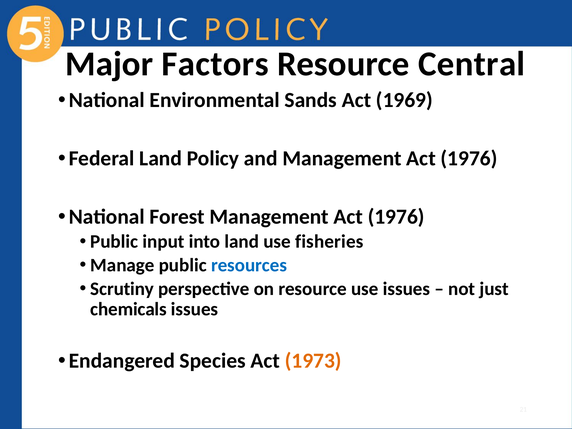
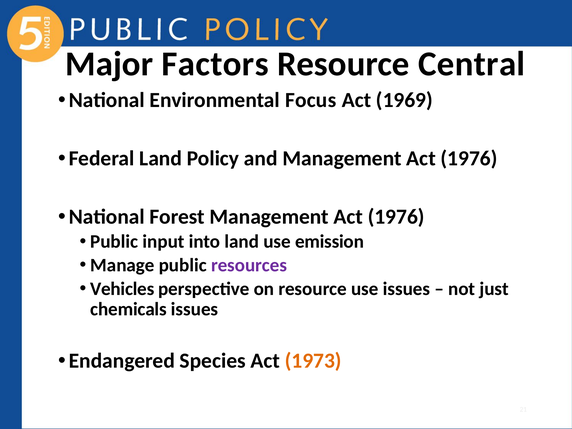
Sands: Sands -> Focus (311, 100)
fisheries: fisheries -> emission (329, 242)
resources colour: blue -> purple (249, 265)
Scrutiny: Scrutiny -> Vehicles (122, 289)
